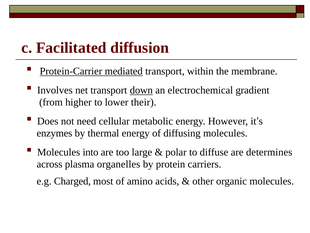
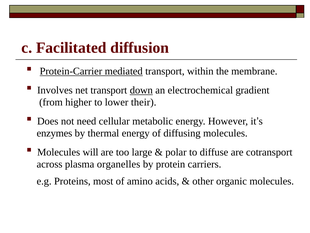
into: into -> will (91, 152)
determines: determines -> cotransport (269, 152)
Charged: Charged -> Proteins (72, 181)
